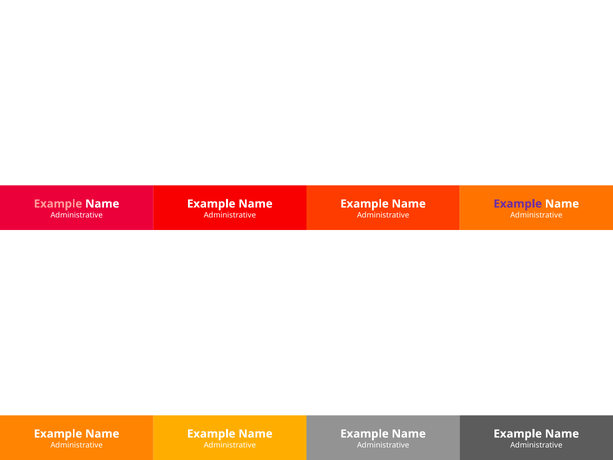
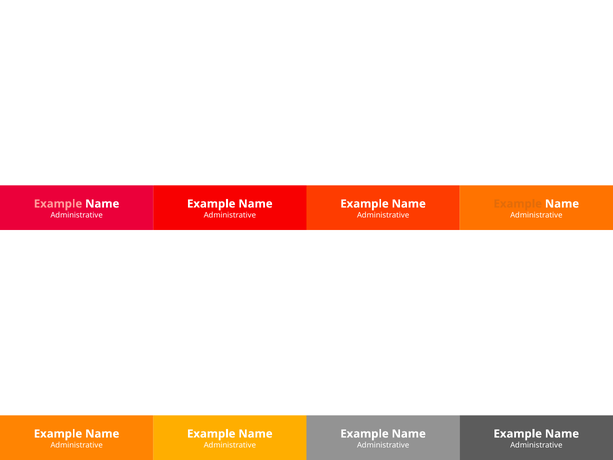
Example colour: purple -> orange (518, 204)
